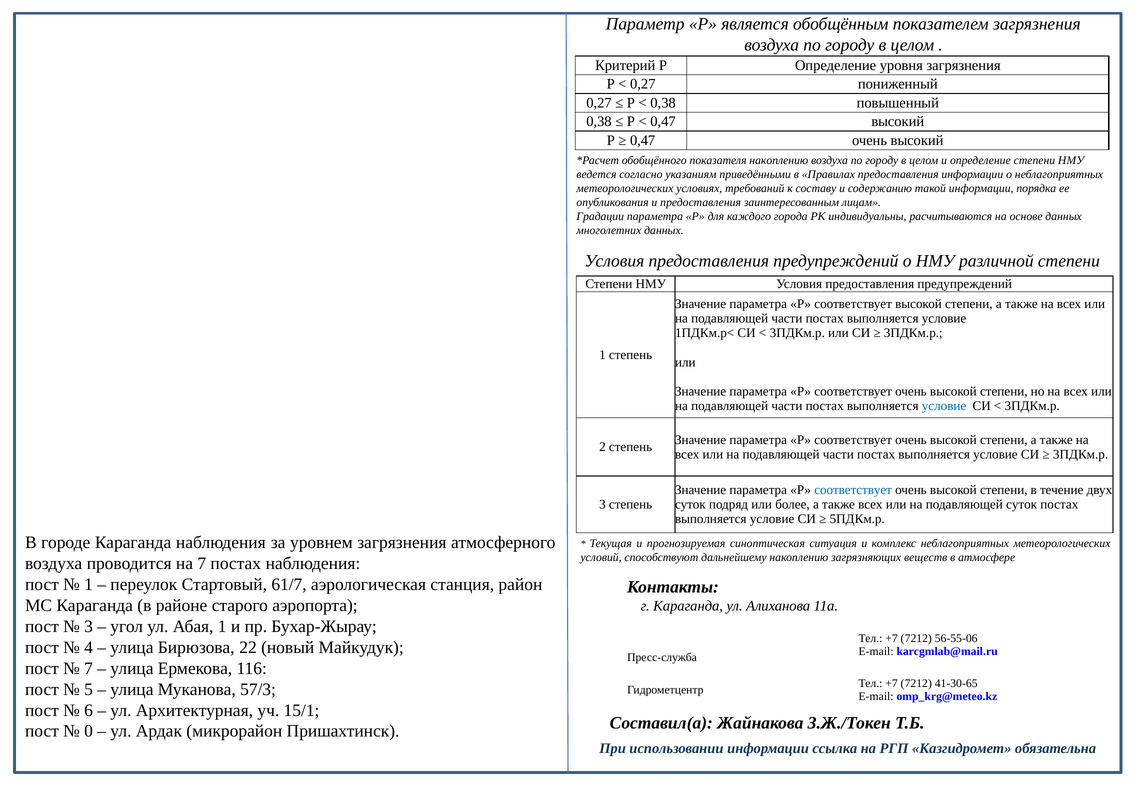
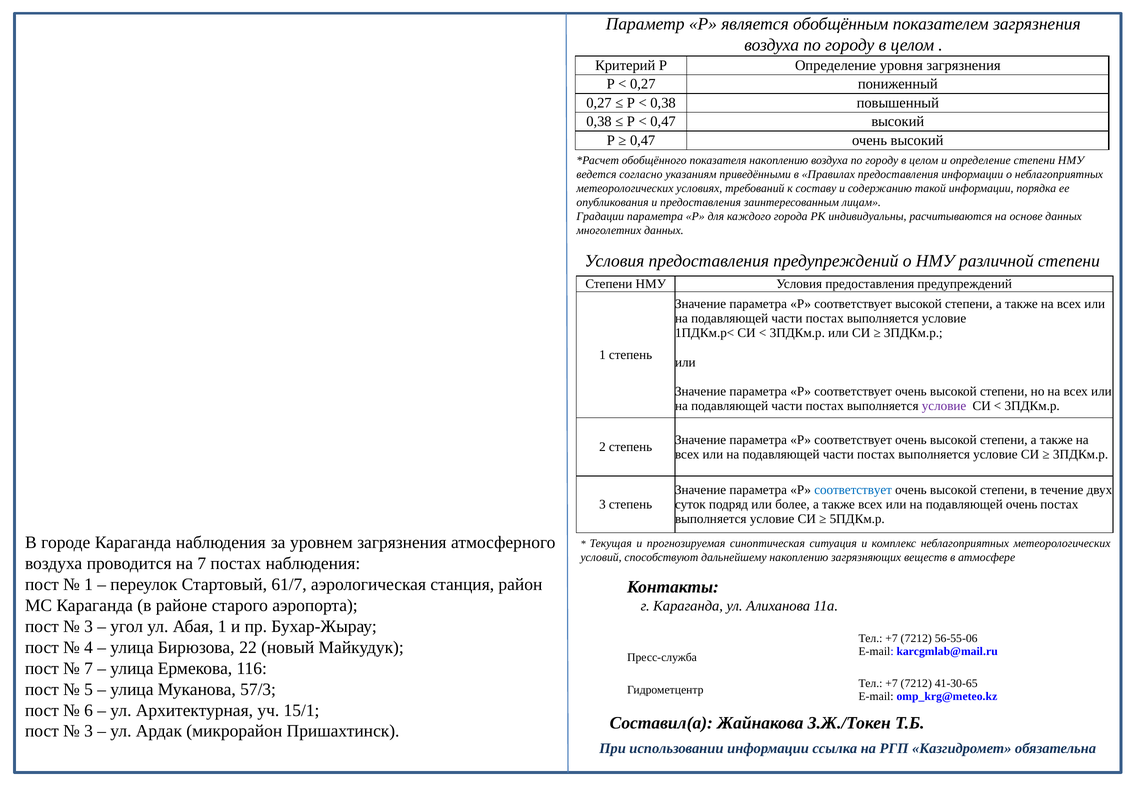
условие colour: blue -> purple (944, 406)
подавляющей суток: суток -> очень (1022, 505)
0: 0 -> 3 (89, 732)
